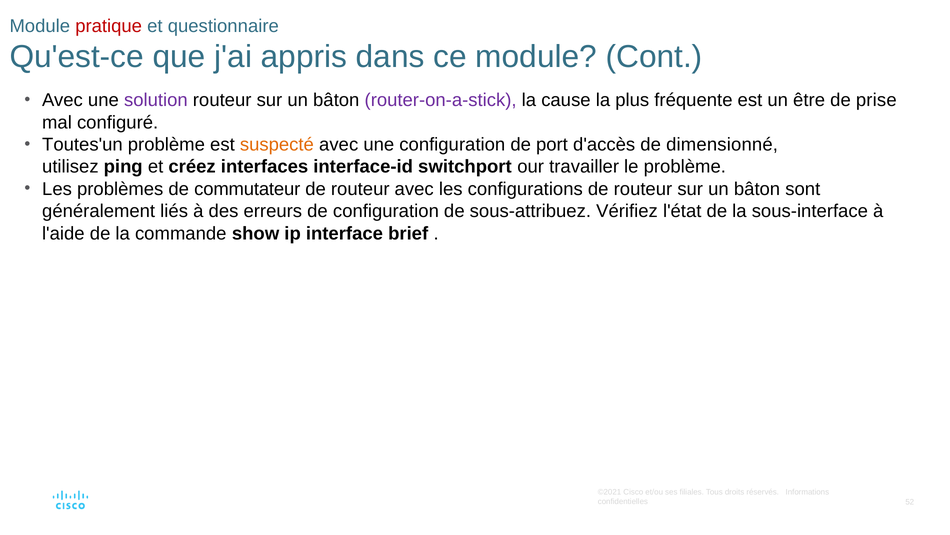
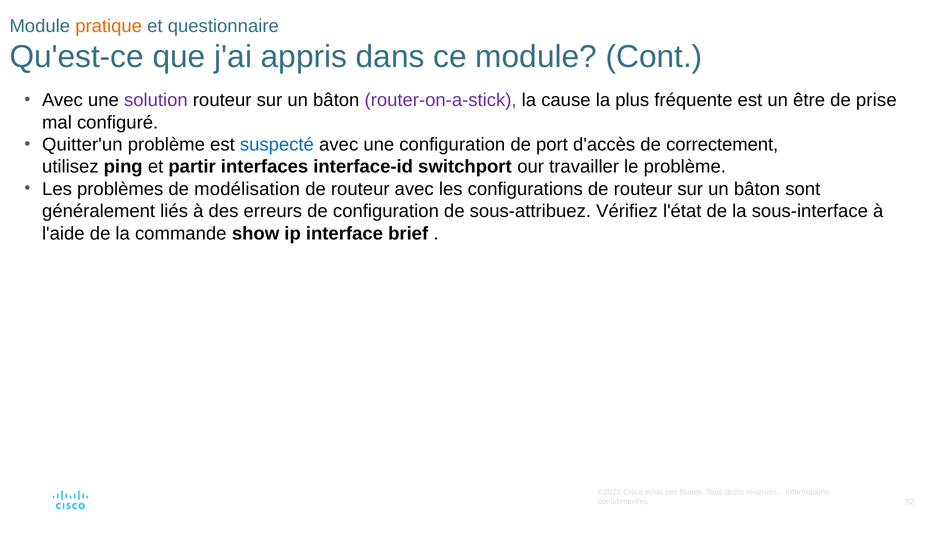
pratique colour: red -> orange (109, 26)
Toutes'un: Toutes'un -> Quitter'un (82, 144)
suspecté colour: orange -> blue (277, 144)
dimensionné: dimensionné -> correctement (722, 144)
créez: créez -> partir (192, 167)
commutateur: commutateur -> modélisation (247, 189)
